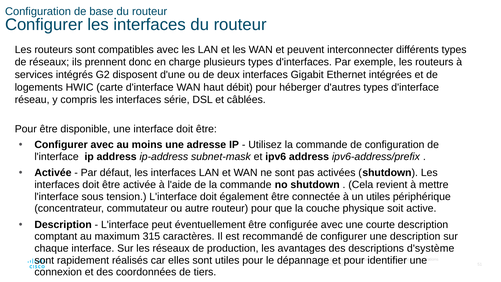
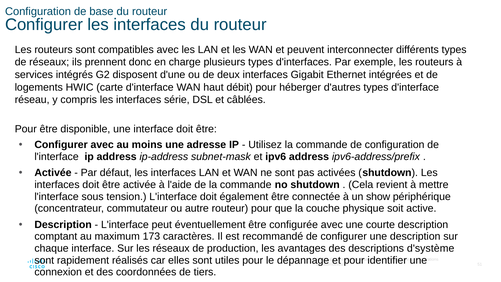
un utiles: utiles -> show (378, 196)
315: 315 -> 173 (151, 236)
